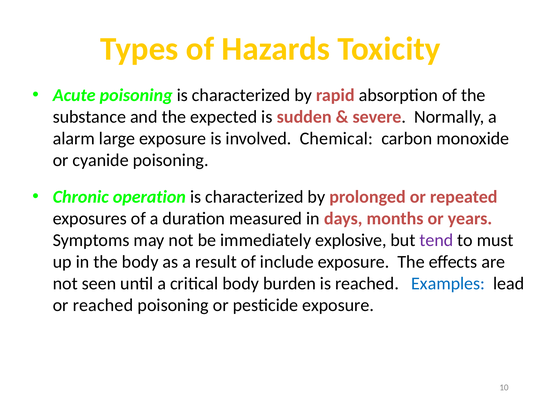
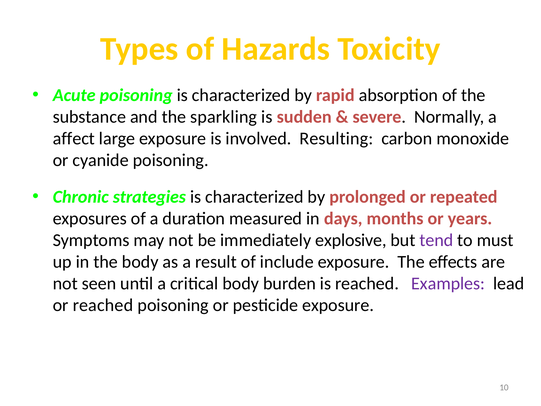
expected: expected -> sparkling (224, 117)
alarm: alarm -> affect (74, 138)
Chemical: Chemical -> Resulting (336, 138)
operation: operation -> strategies (149, 197)
Examples colour: blue -> purple (448, 283)
